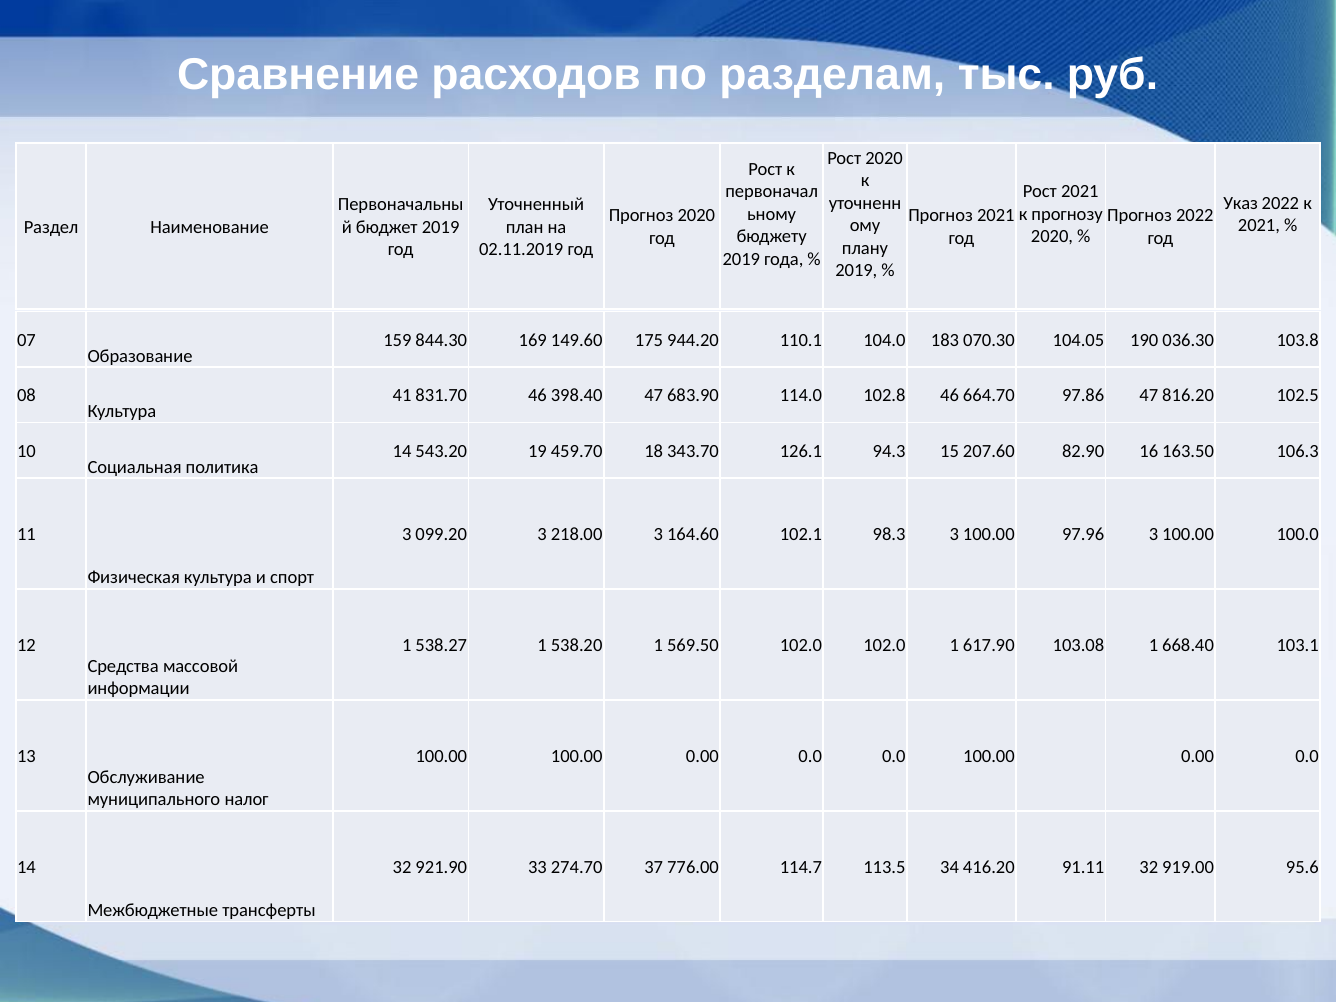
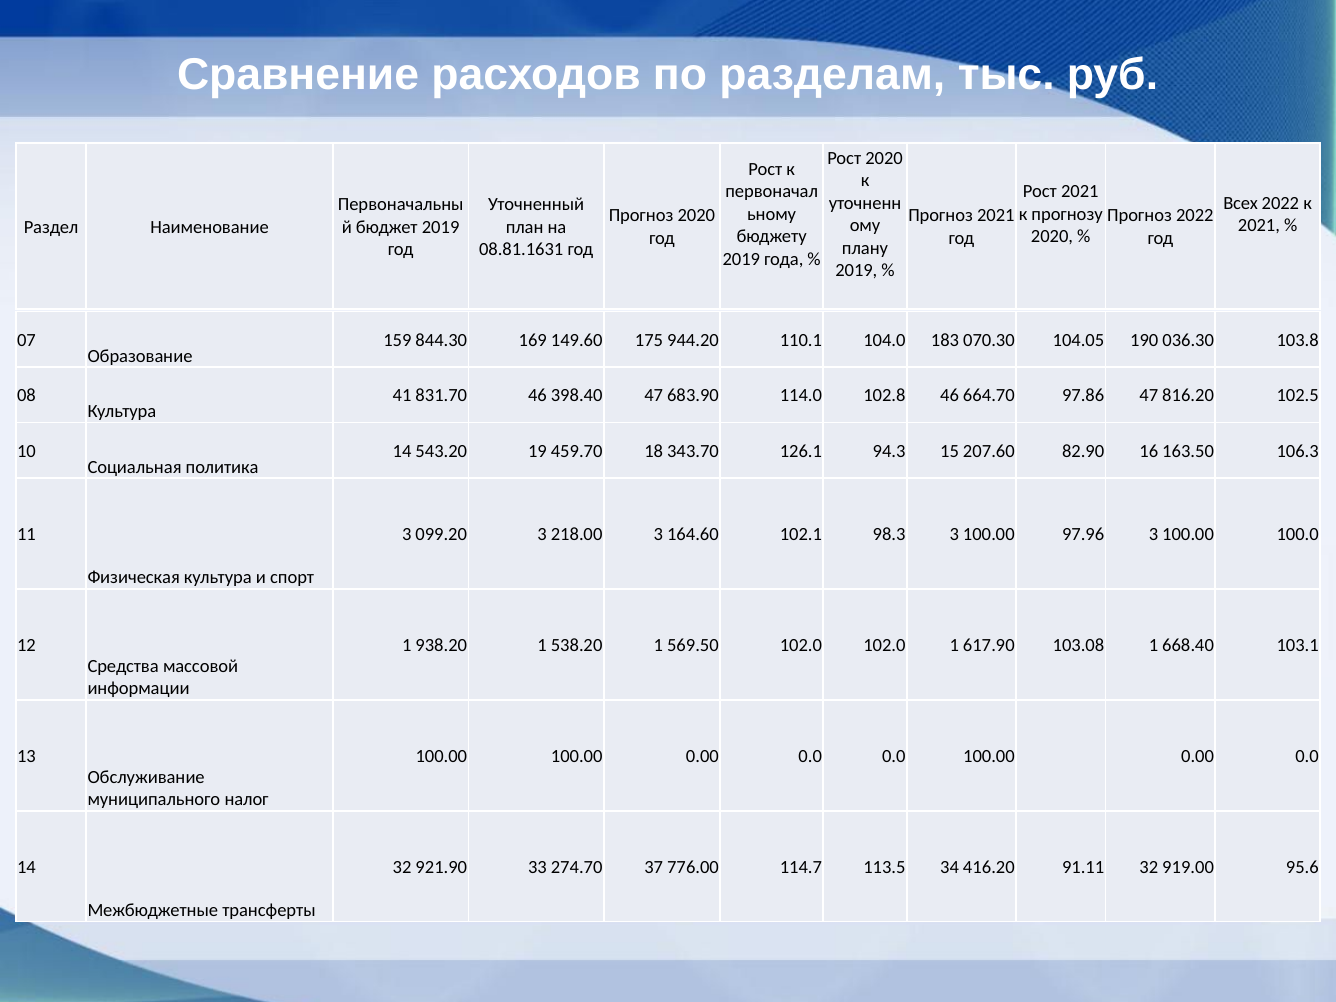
Указ: Указ -> Всех (1241, 203)
02.11.2019: 02.11.2019 -> 08.81.1631 (521, 249)
538.27: 538.27 -> 938.20 (441, 645)
